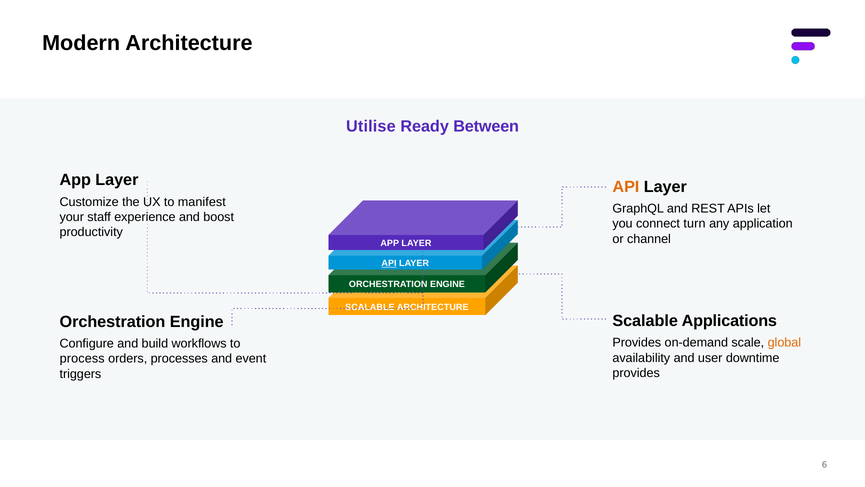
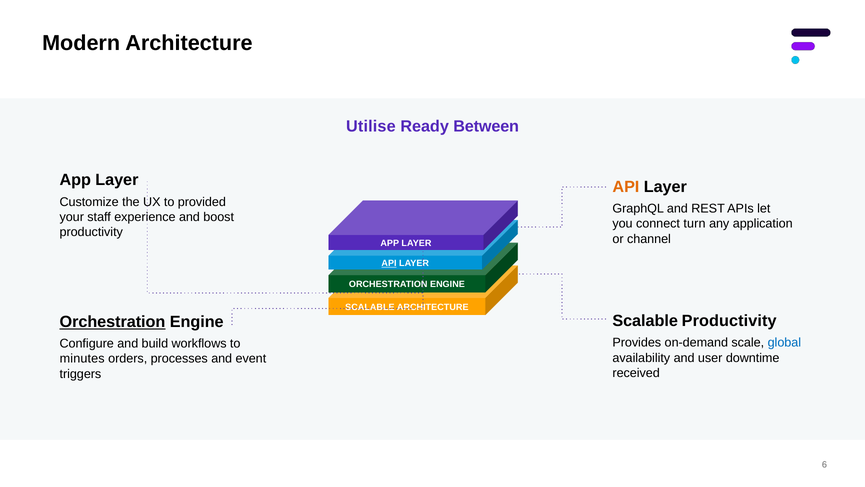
manifest: manifest -> provided (202, 202)
Scalable Applications: Applications -> Productivity (729, 321)
Orchestration underline: none -> present (112, 322)
global colour: orange -> blue (784, 342)
process: process -> minutes (82, 358)
provides: provides -> received (636, 373)
